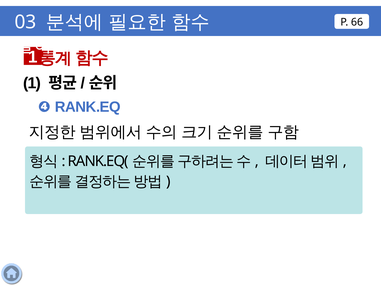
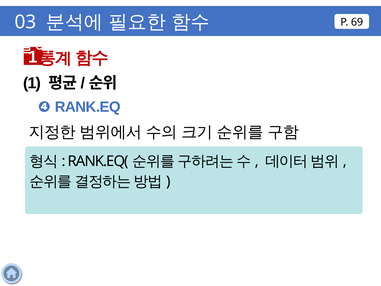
66: 66 -> 69 (357, 22)
